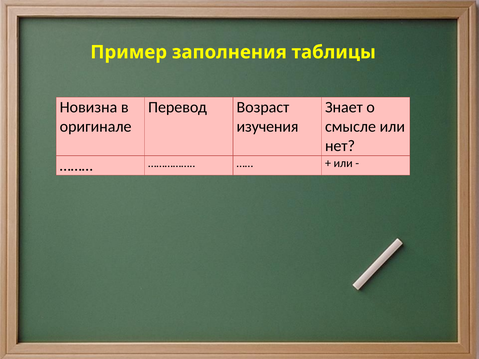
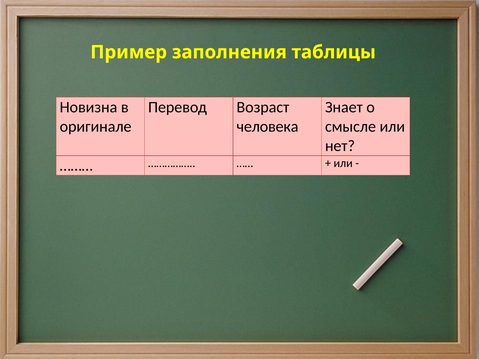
изучения: изучения -> человека (267, 127)
